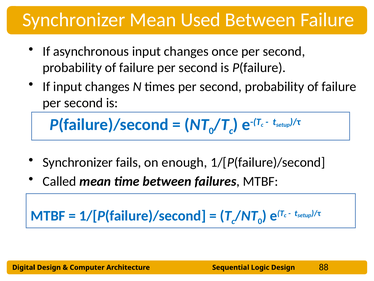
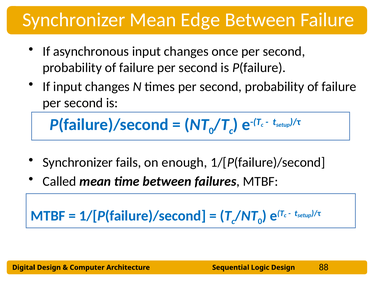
Used: Used -> Edge (200, 20)
